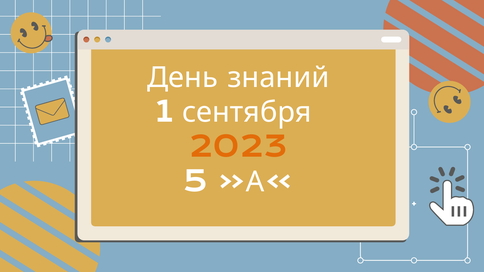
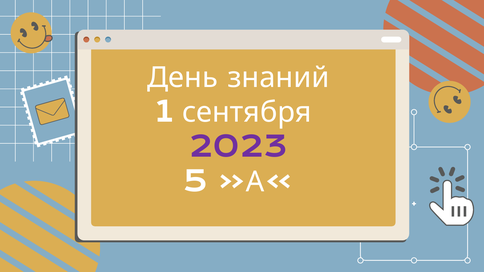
2023 colour: orange -> purple (238, 147)
